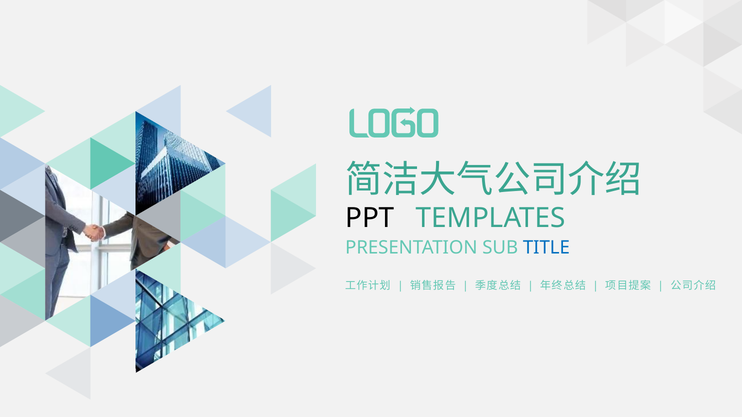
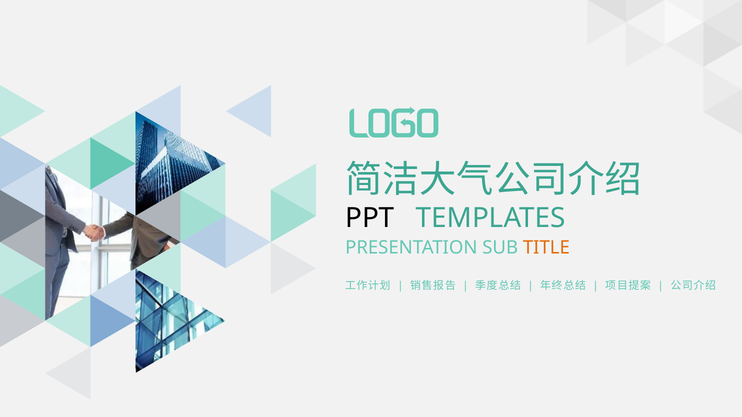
TITLE colour: blue -> orange (546, 248)
